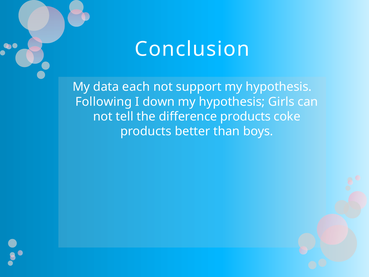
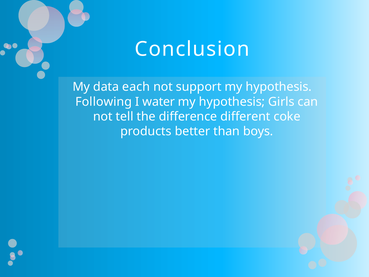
down: down -> water (159, 102)
difference products: products -> different (245, 116)
